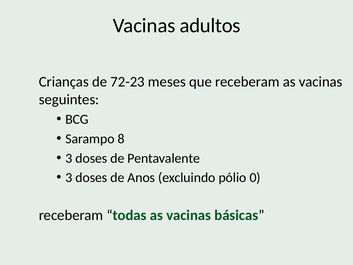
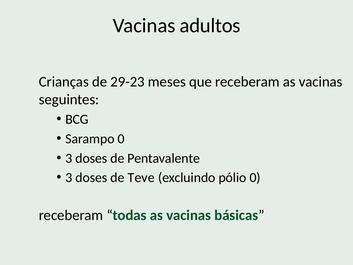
72-23: 72-23 -> 29-23 (128, 82)
Sarampo 8: 8 -> 0 (121, 139)
Anos: Anos -> Teve (141, 177)
